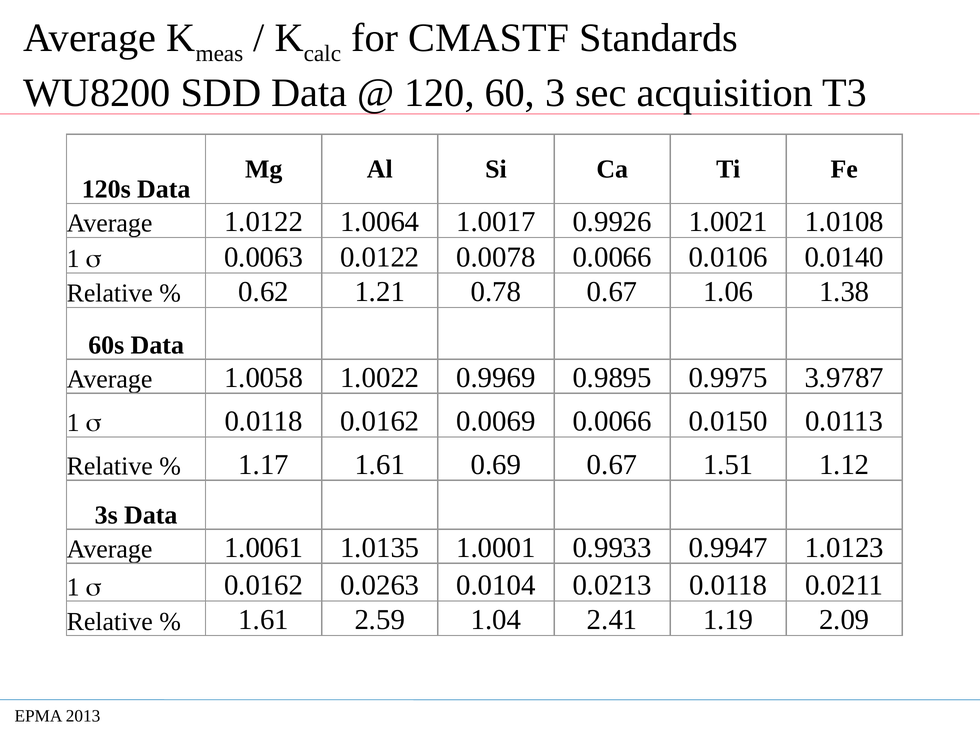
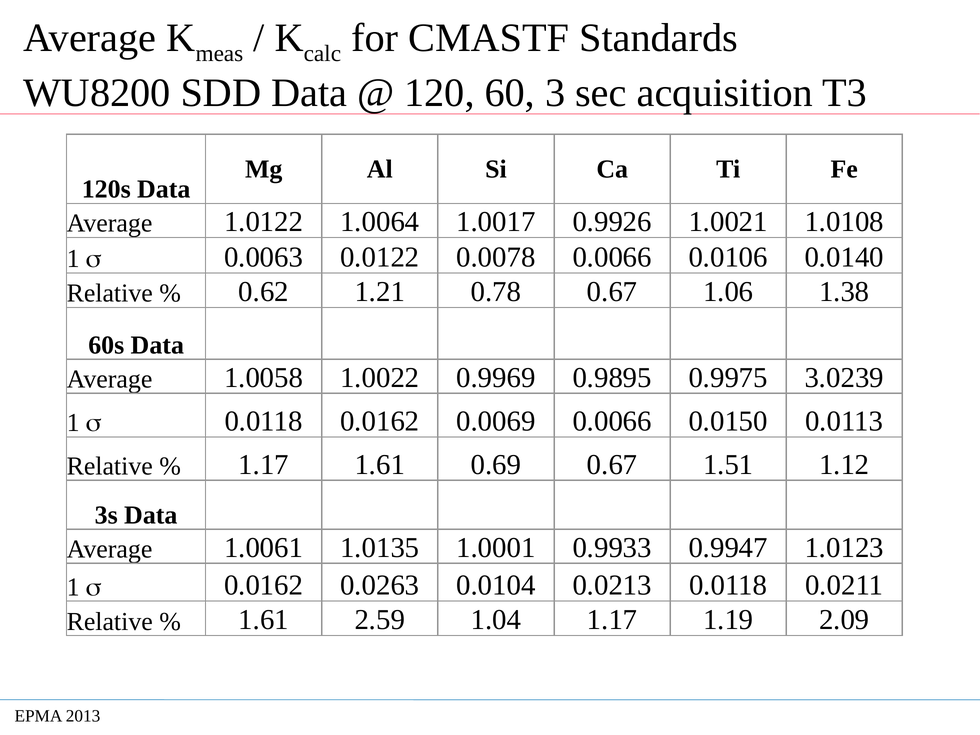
3.9787: 3.9787 -> 3.0239 (844, 378)
1.04 2.41: 2.41 -> 1.17 (612, 620)
